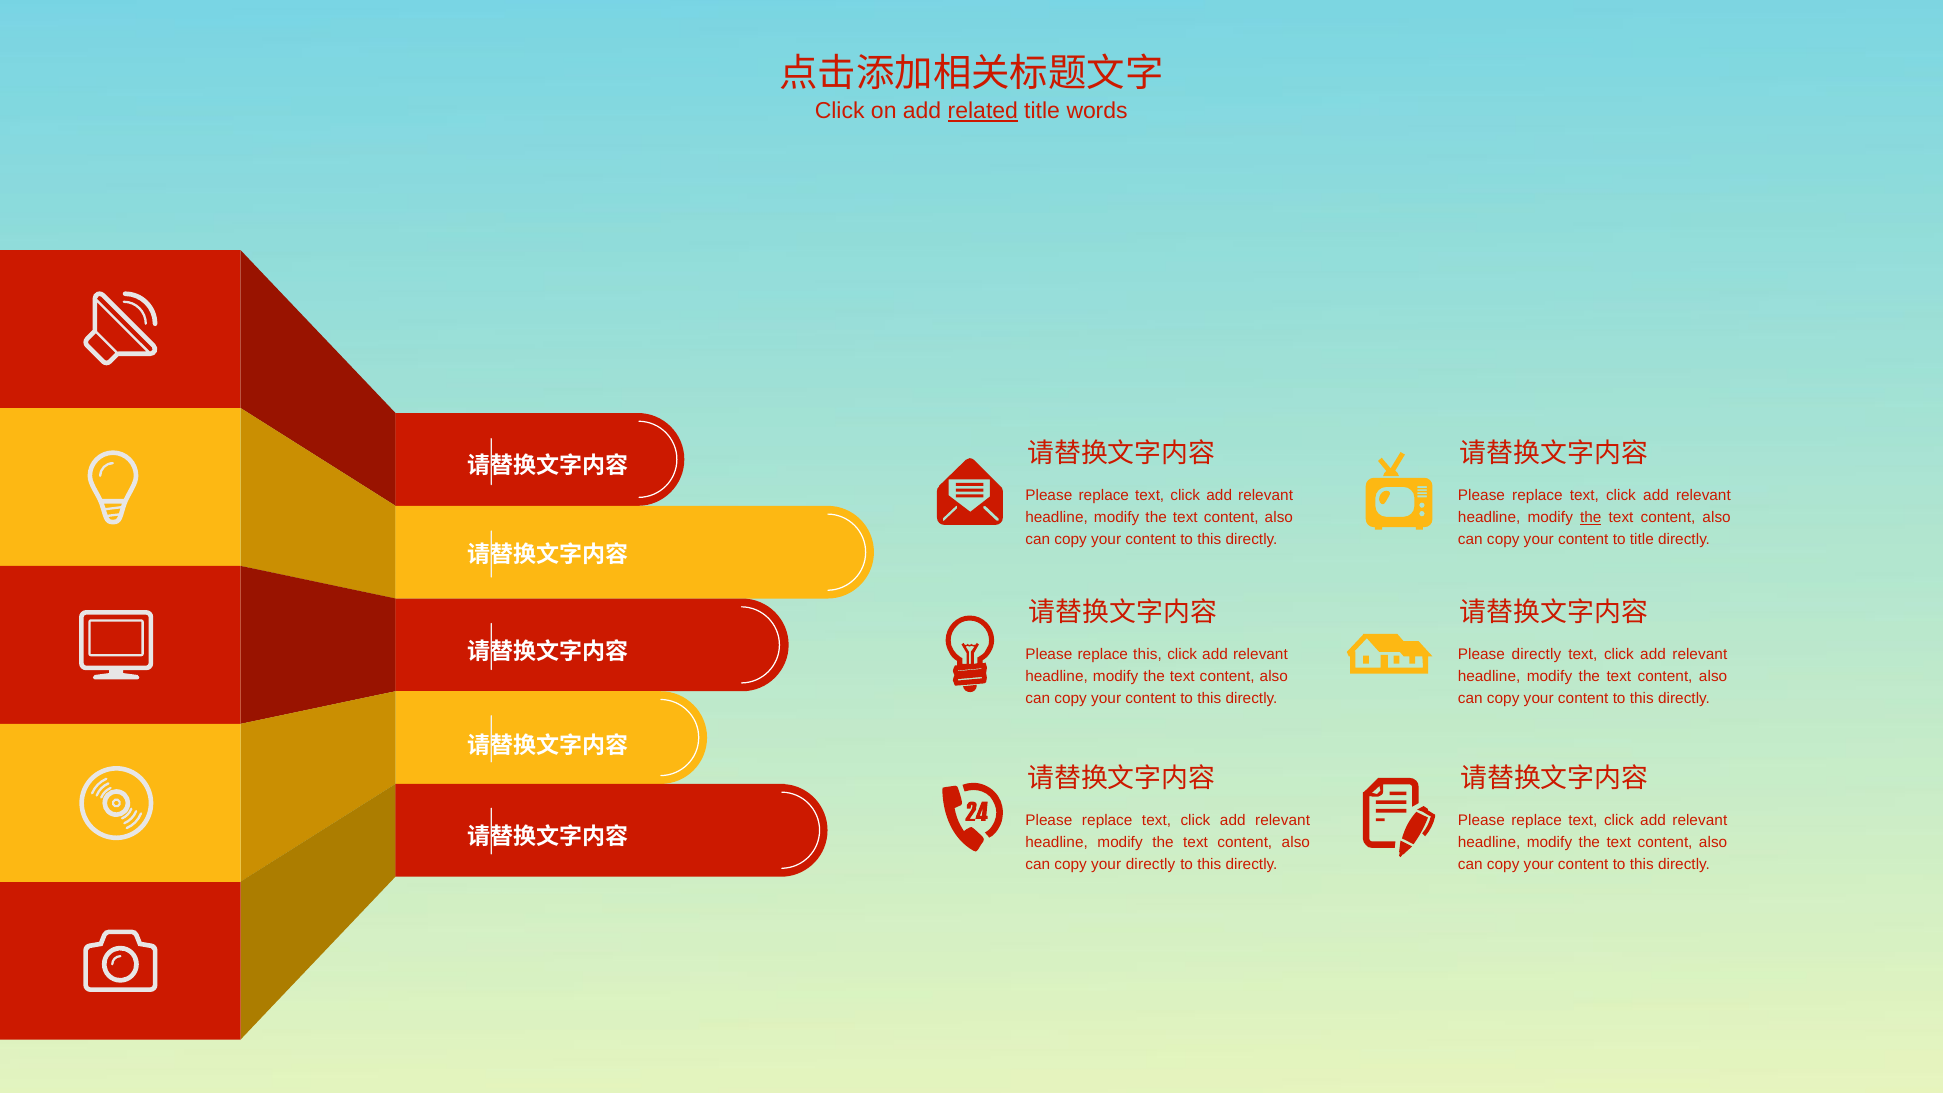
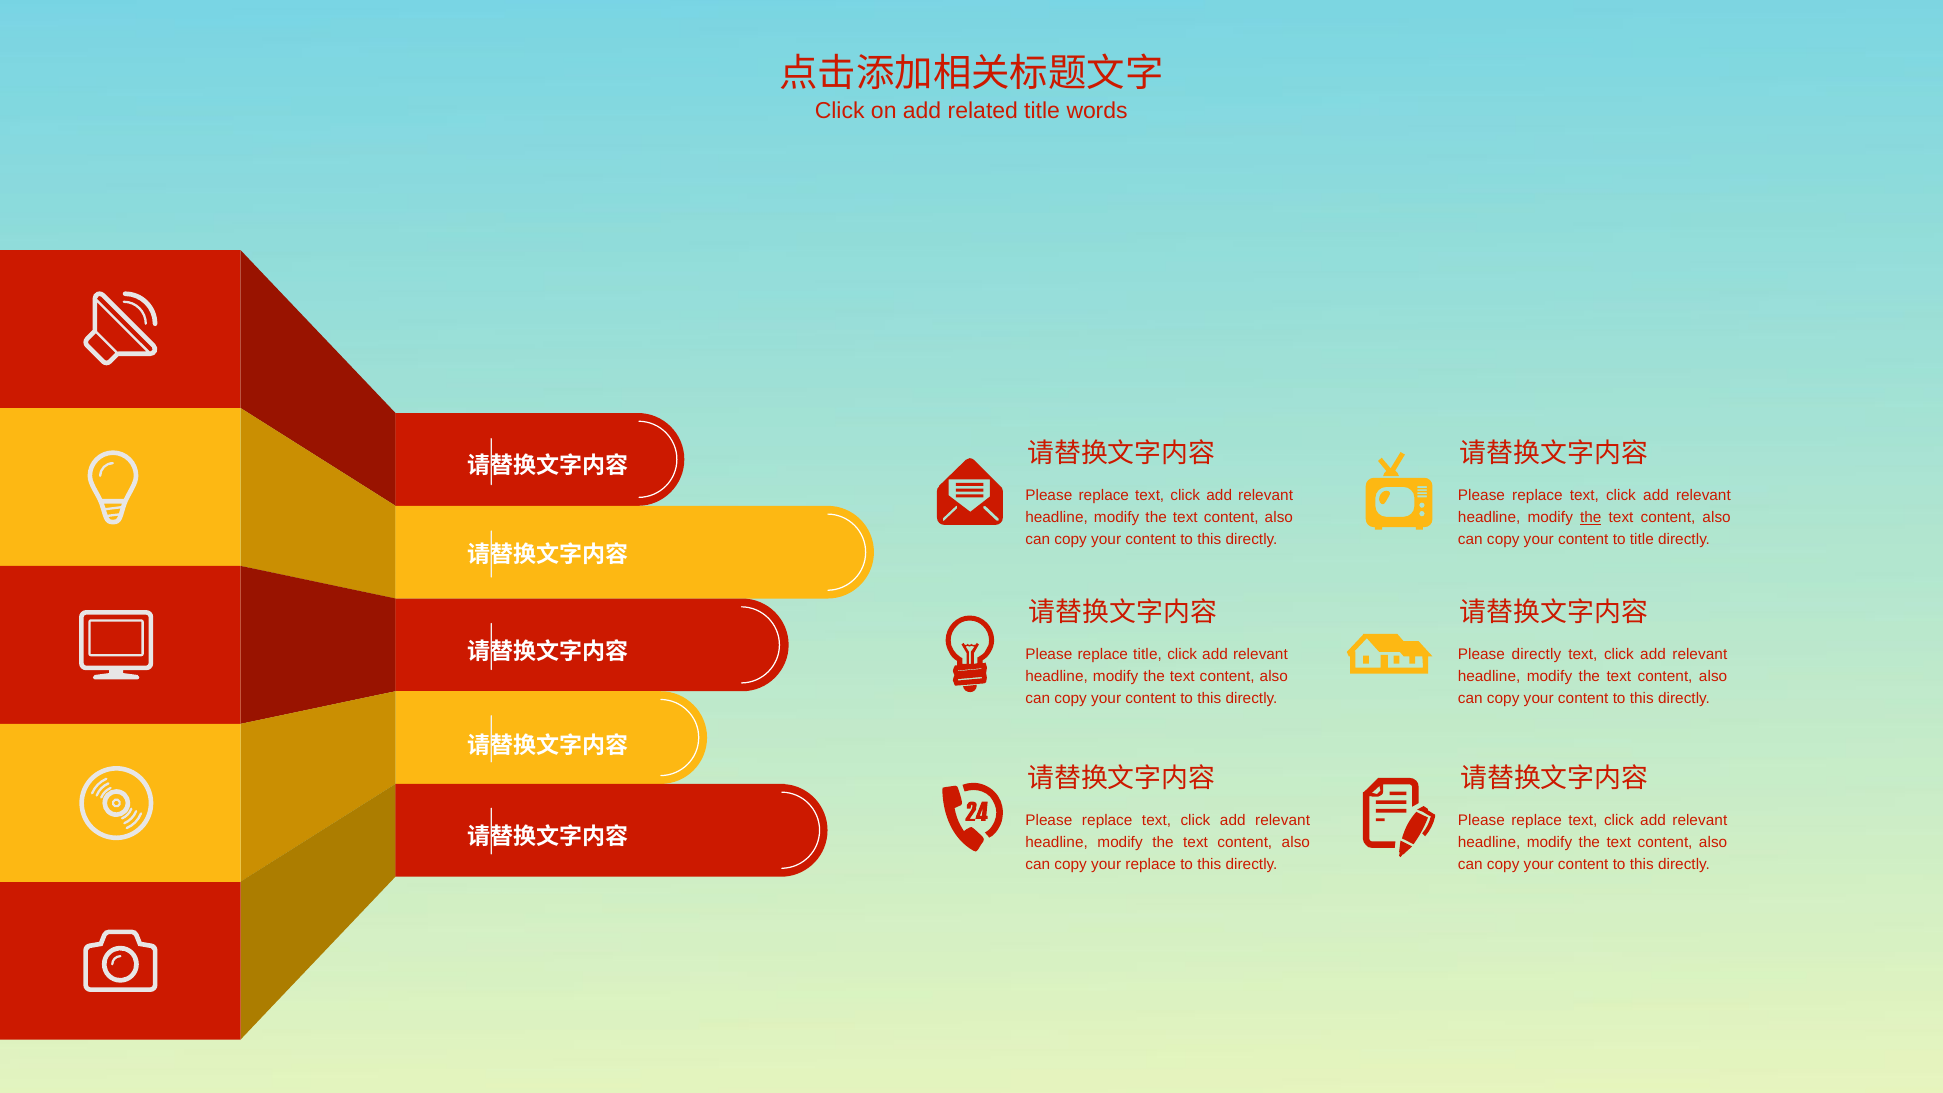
related underline: present -> none (983, 111)
replace this: this -> title (1148, 654)
your directly: directly -> replace (1151, 864)
